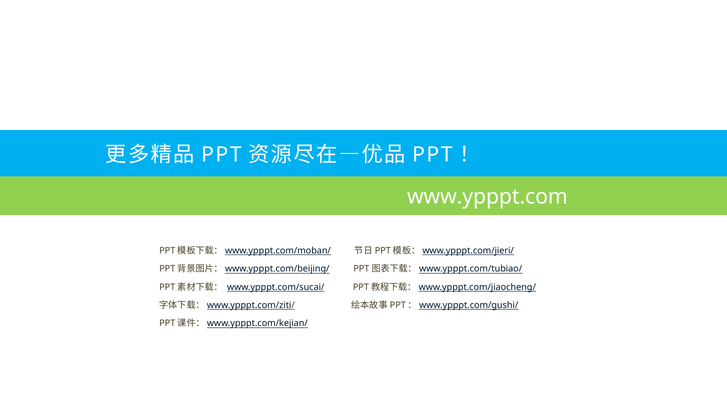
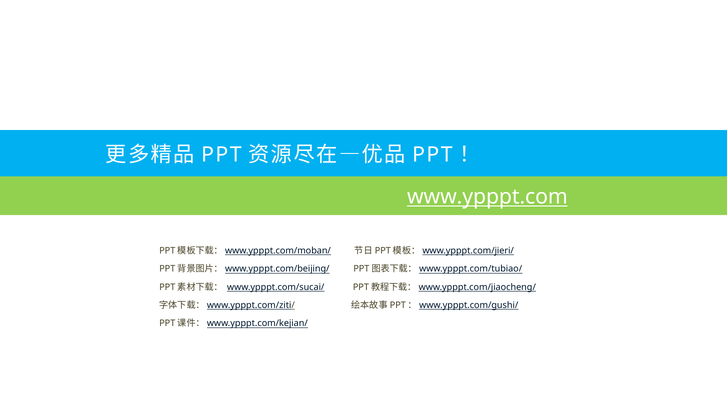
www.ypppt.com underline: none -> present (487, 197)
